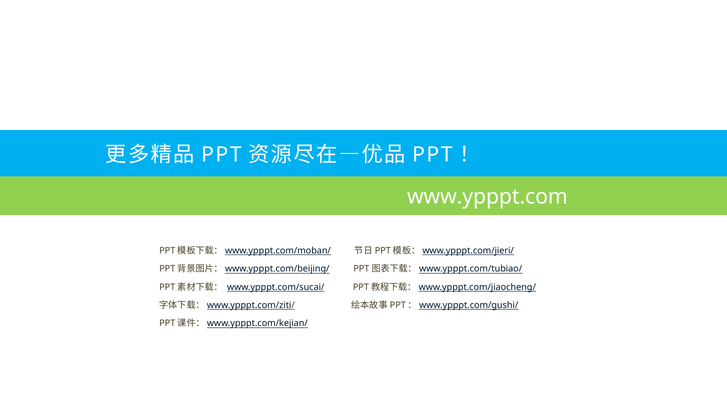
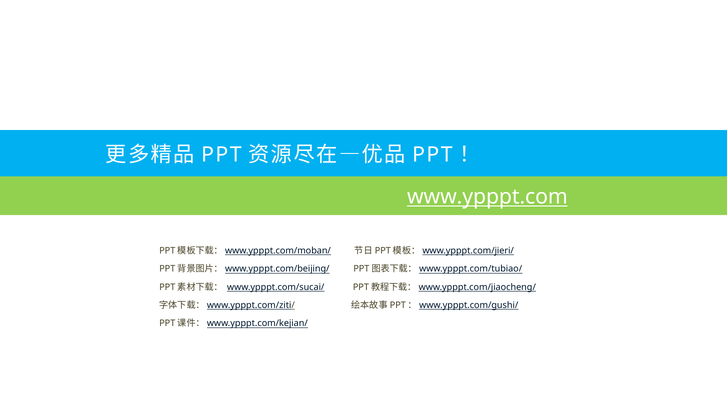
www.ypppt.com underline: none -> present (487, 197)
